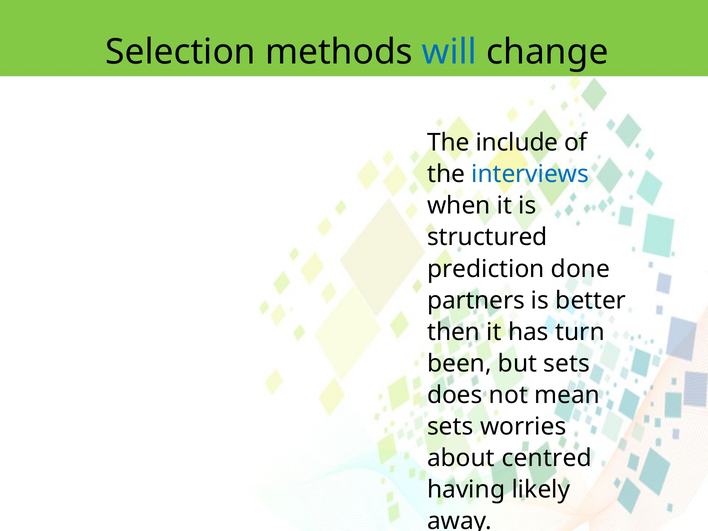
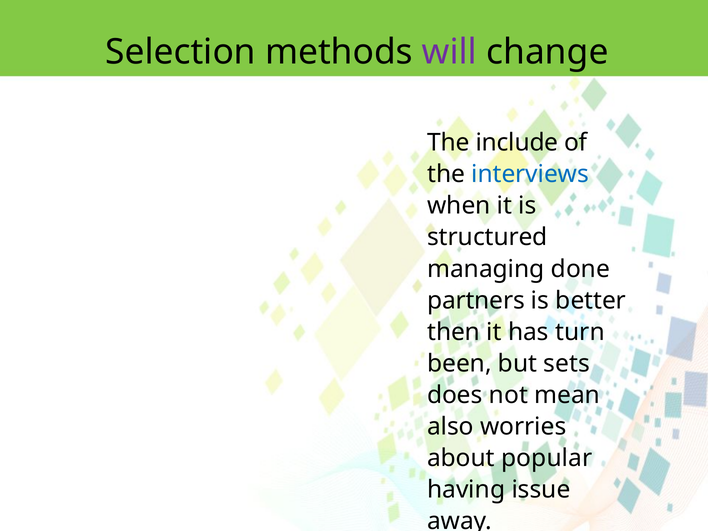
will colour: blue -> purple (450, 52)
prediction: prediction -> managing (486, 269)
sets: sets -> also (450, 427)
centred: centred -> popular (547, 458)
likely: likely -> issue (541, 490)
